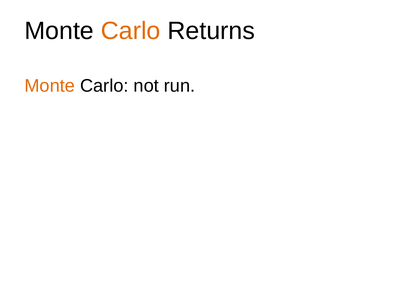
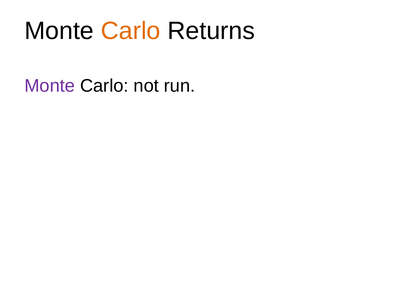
Monte colour: orange -> purple (50, 86)
